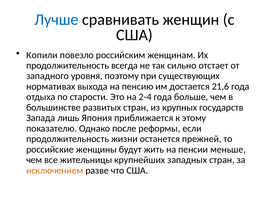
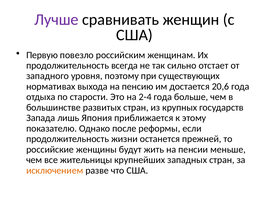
Лучше colour: blue -> purple (56, 20)
Копили: Копили -> Первую (42, 55)
21,6: 21,6 -> 20,6 (220, 86)
